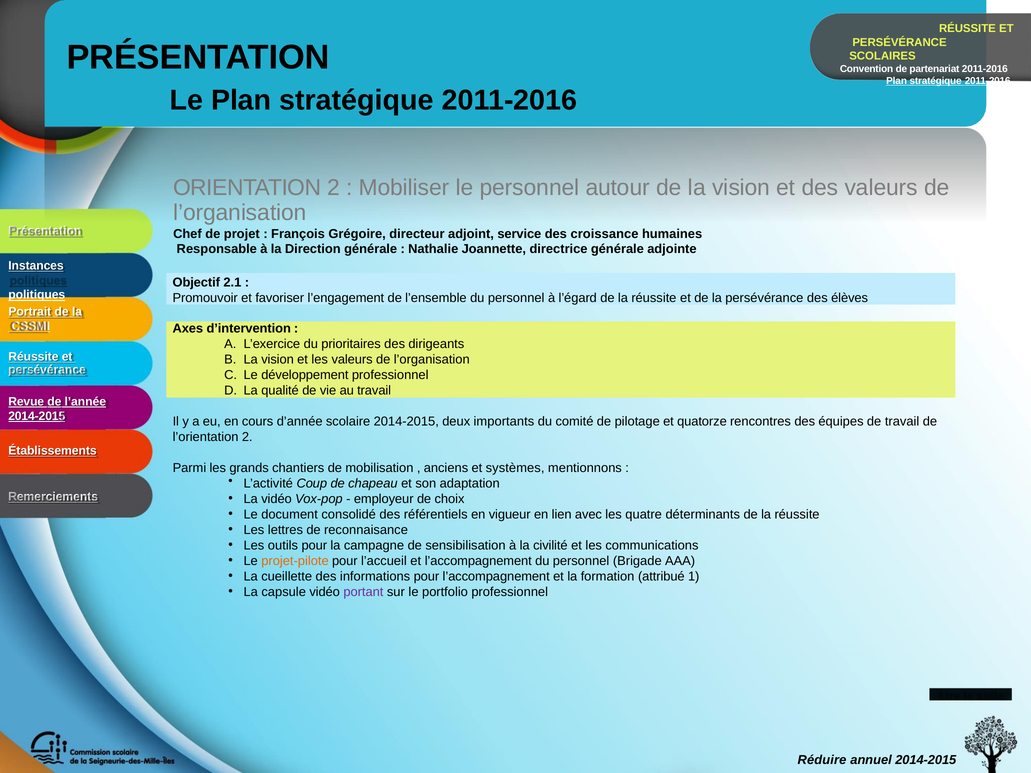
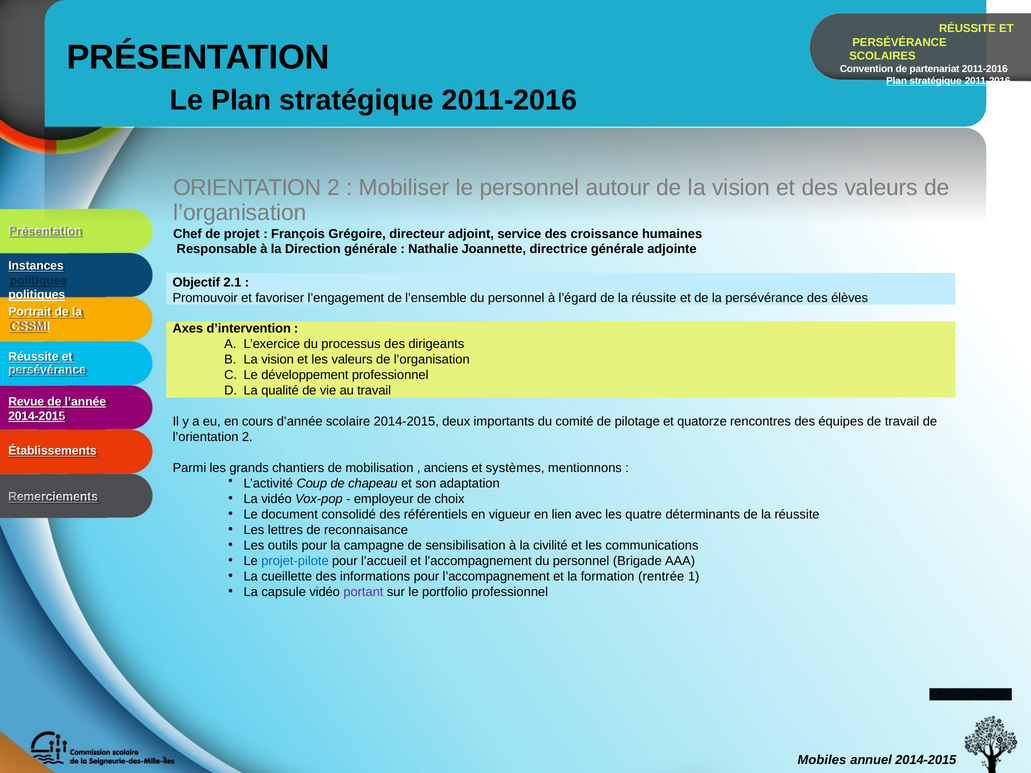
prioritaires: prioritaires -> processus (351, 344)
projet-pilote colour: orange -> blue (295, 561)
attribué: attribué -> rentrée (661, 576)
Réduire: Réduire -> Mobiles (822, 760)
